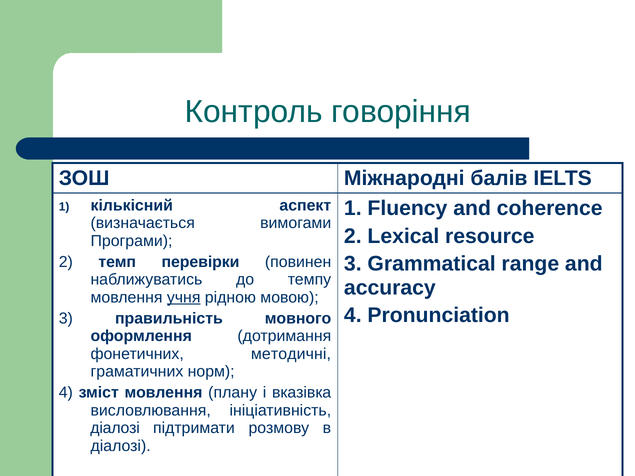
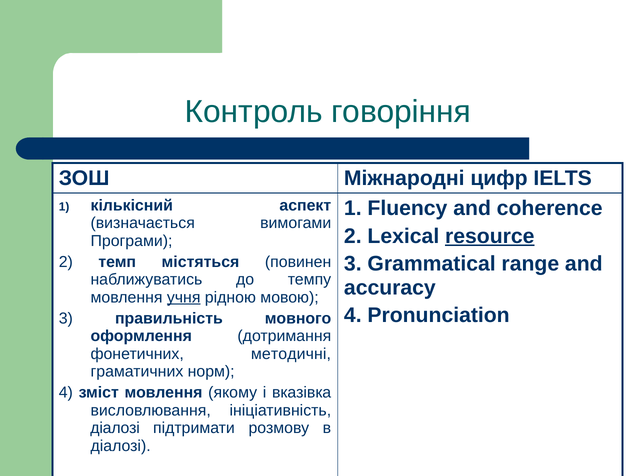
балів: балів -> цифр (499, 178)
resource underline: none -> present (490, 236)
перевірки: перевірки -> містяться (200, 262)
плану: плану -> якому (233, 393)
